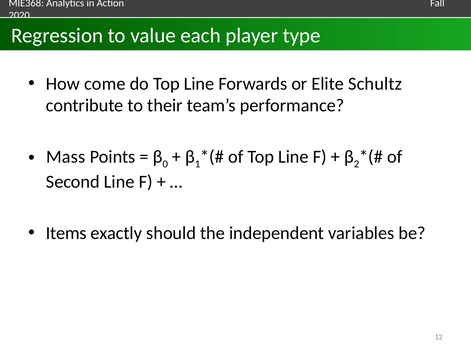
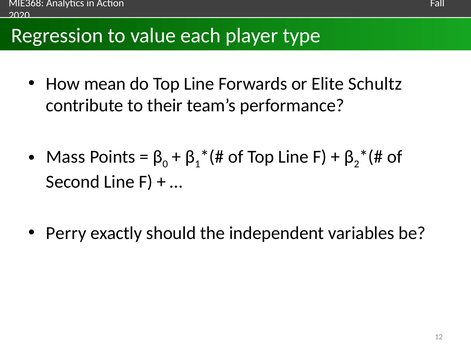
come: come -> mean (105, 84)
Items: Items -> Perry (66, 233)
